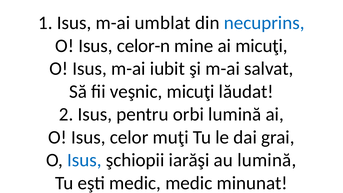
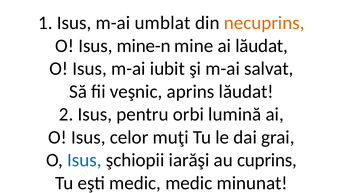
necuprins colour: blue -> orange (264, 23)
celor-n: celor-n -> mine-n (144, 46)
ai micuţi: micuţi -> lăudat (262, 46)
veşnic micuţi: micuţi -> aprins (191, 92)
au lumină: lumină -> cuprins (267, 160)
